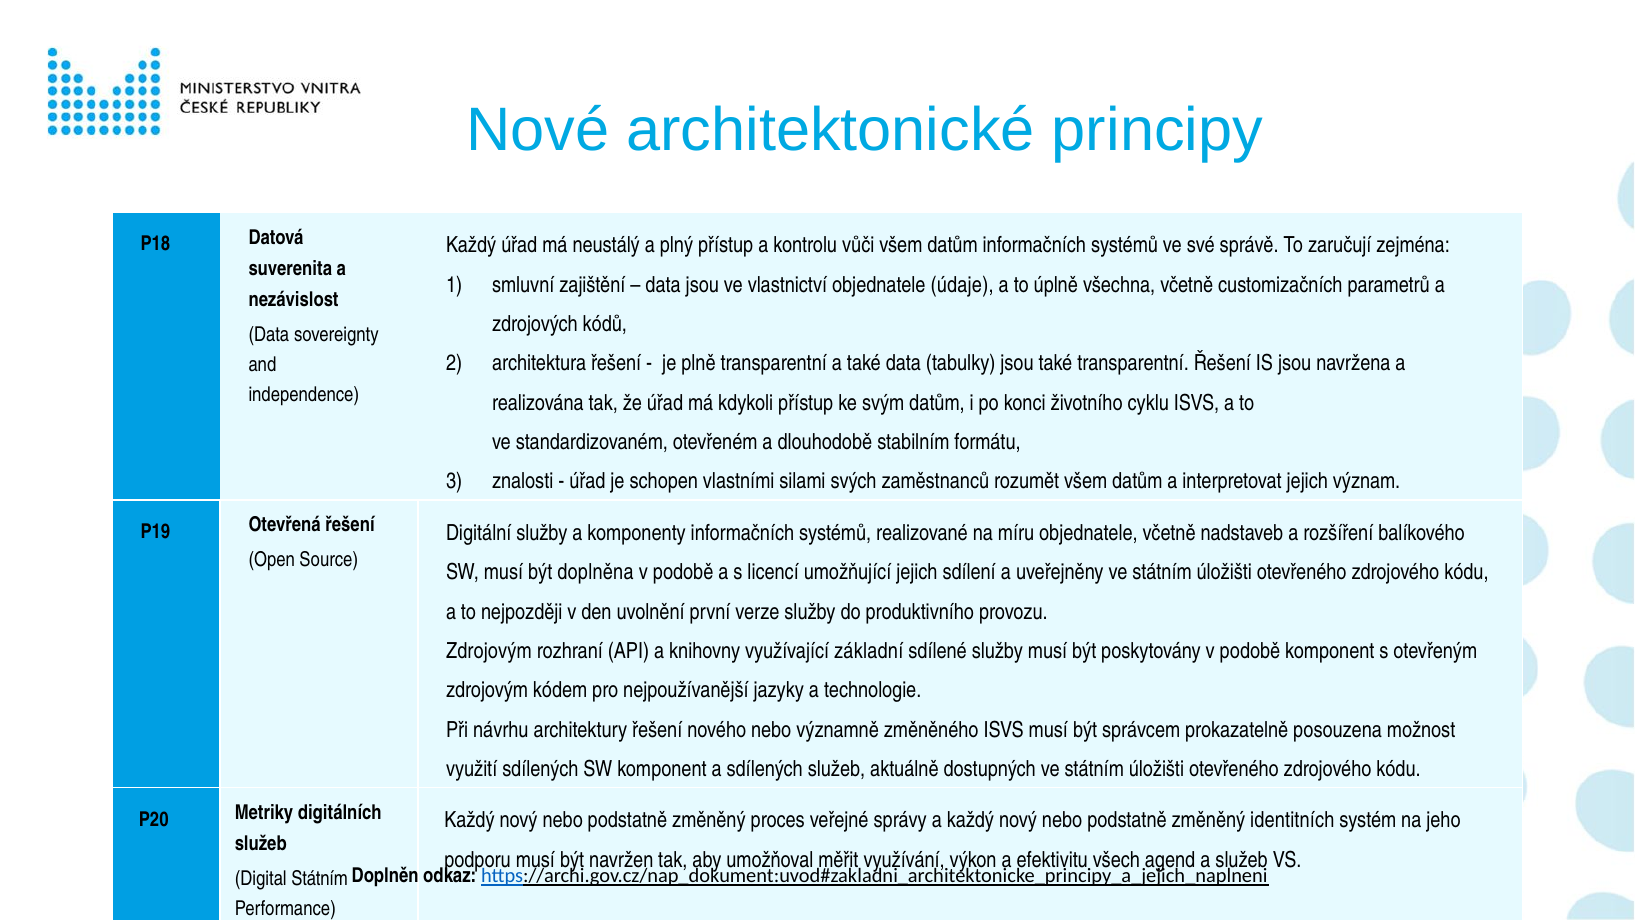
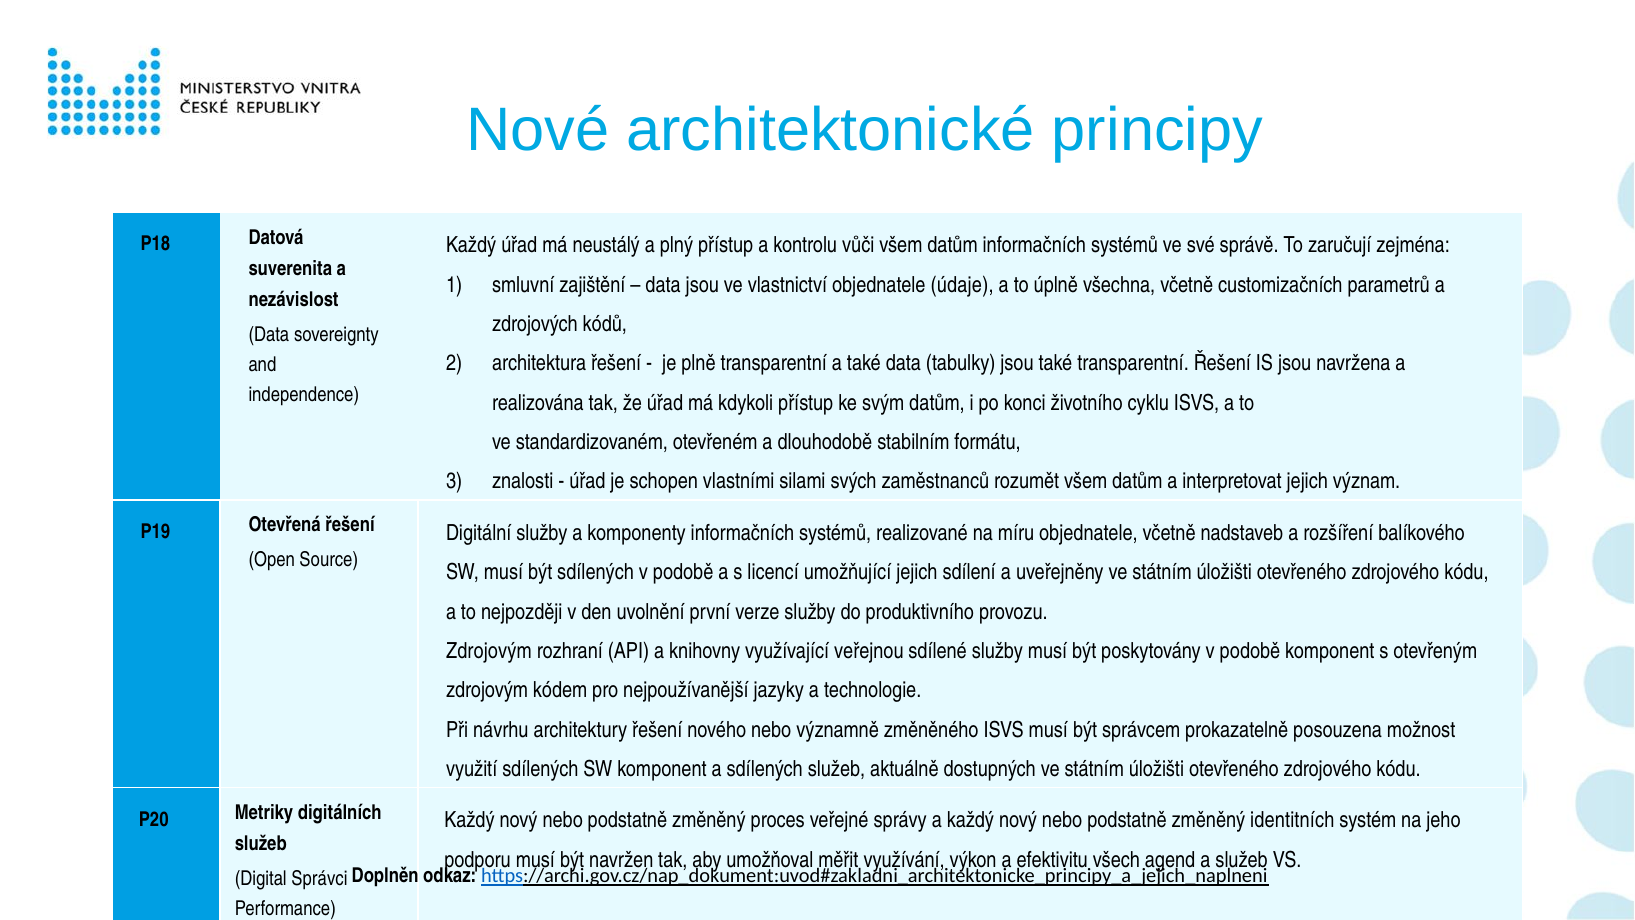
být doplněna: doplněna -> sdílených (596, 572)
základní: základní -> veřejnou (869, 651)
Digital Státním: Státním -> Správci (319, 878)
